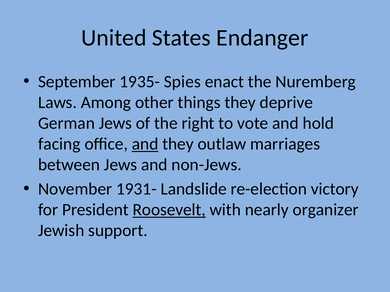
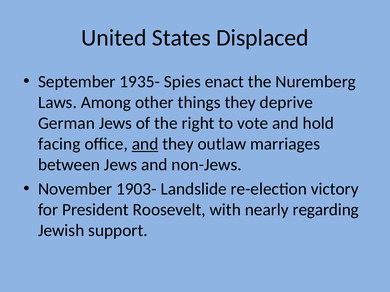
Endanger: Endanger -> Displaced (262, 38)
1931-: 1931- -> 1903- (136, 189)
Roosevelt underline: present -> none (169, 210)
organizer: organizer -> regarding (326, 210)
